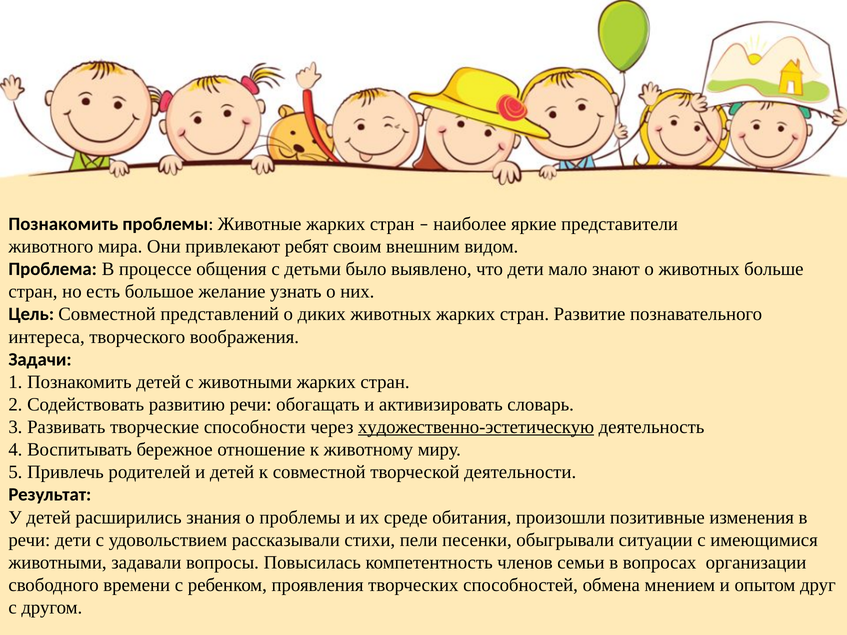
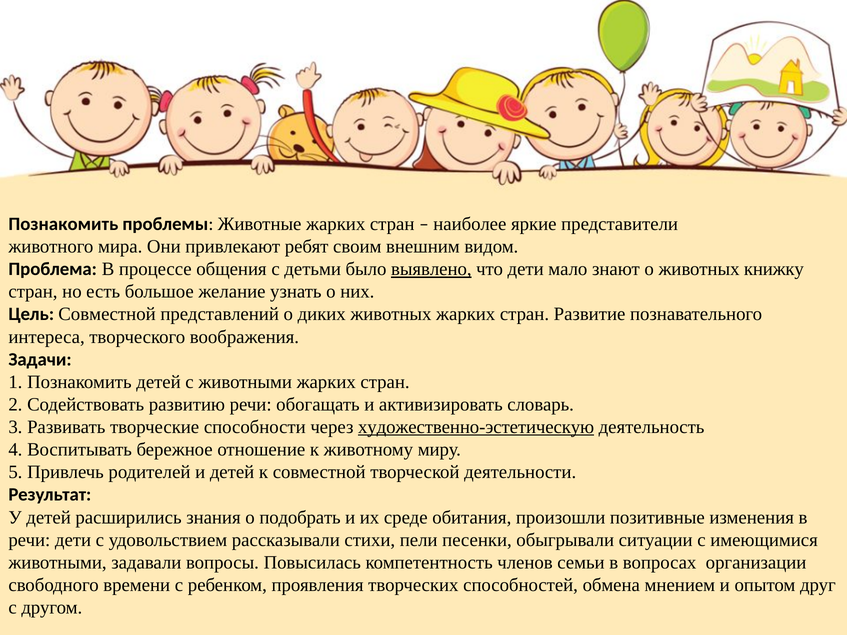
выявлено underline: none -> present (431, 269)
больше: больше -> книжку (774, 269)
о проблемы: проблемы -> подобрать (300, 518)
